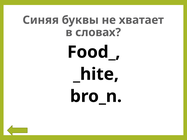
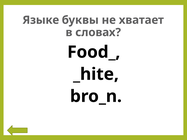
Синяя: Синяя -> Языке (41, 20)
